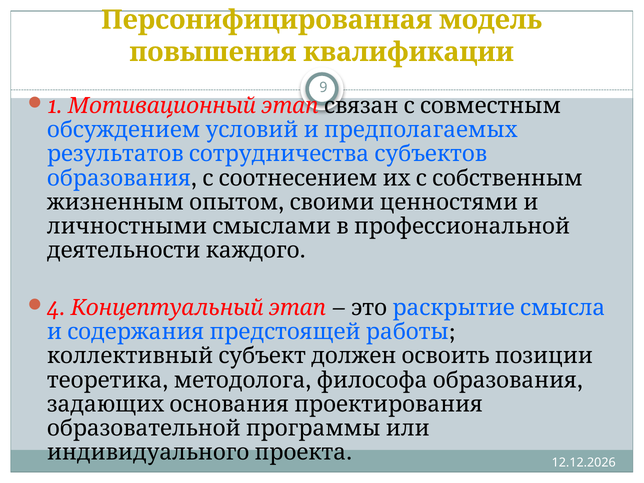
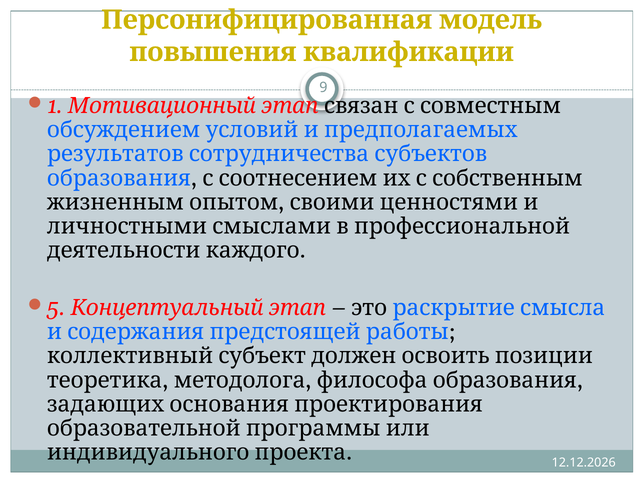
4: 4 -> 5 (56, 308)
